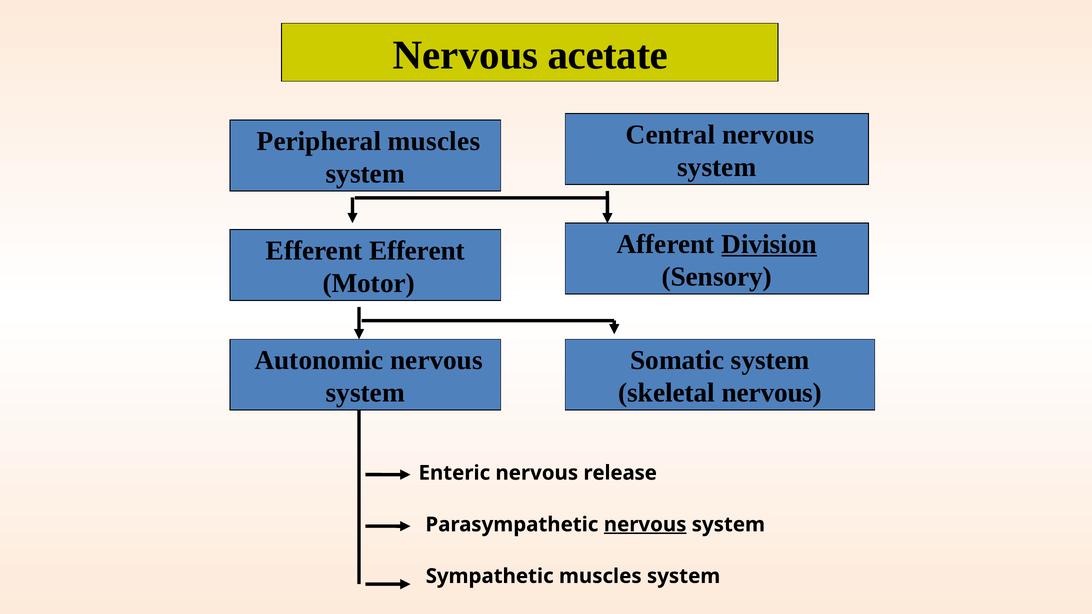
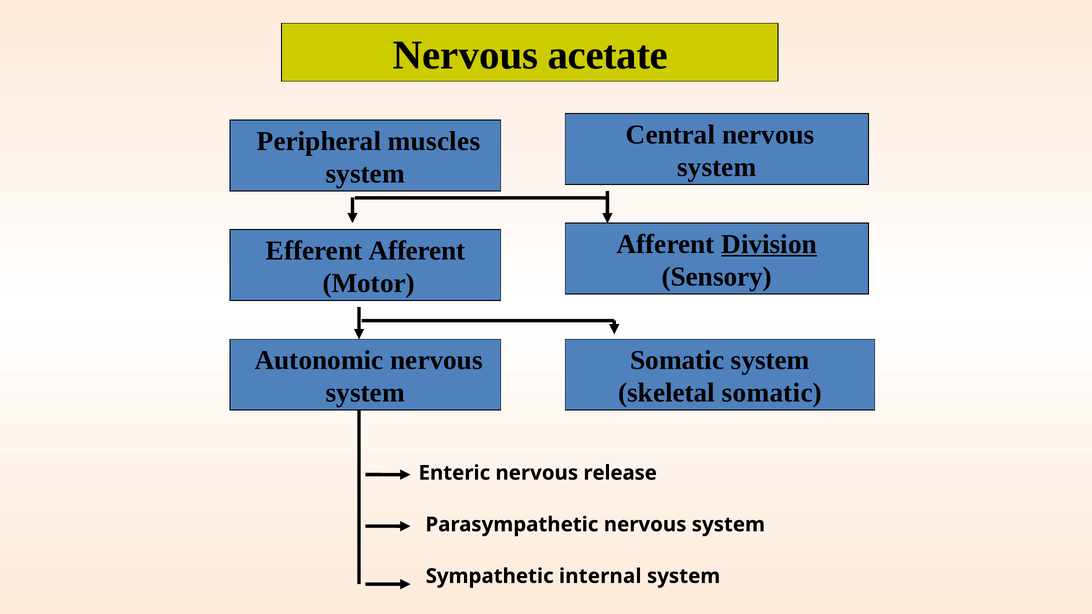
Efferent Efferent: Efferent -> Afferent (417, 251)
skeletal nervous: nervous -> somatic (767, 393)
nervous underline: present -> none (645, 525)
Sympathetic muscles: muscles -> internal (600, 576)
